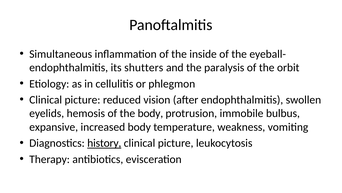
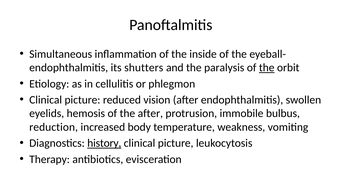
the underline: none -> present (267, 67)
the body: body -> after (150, 113)
expansive: expansive -> reduction (54, 127)
